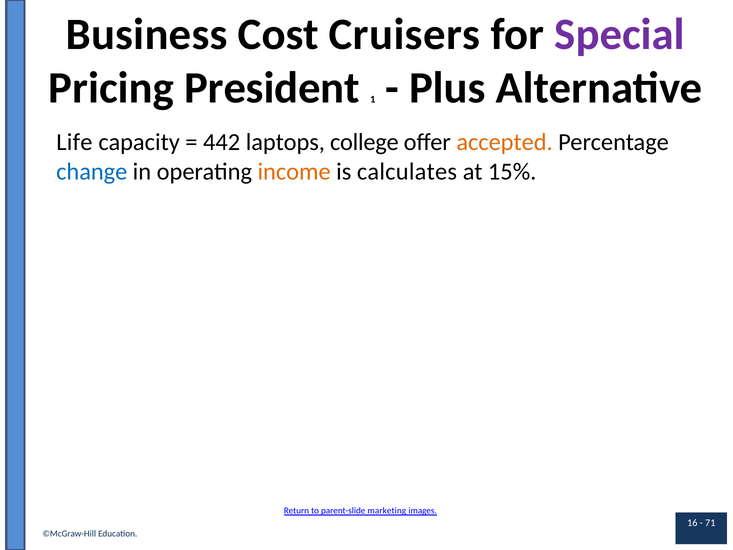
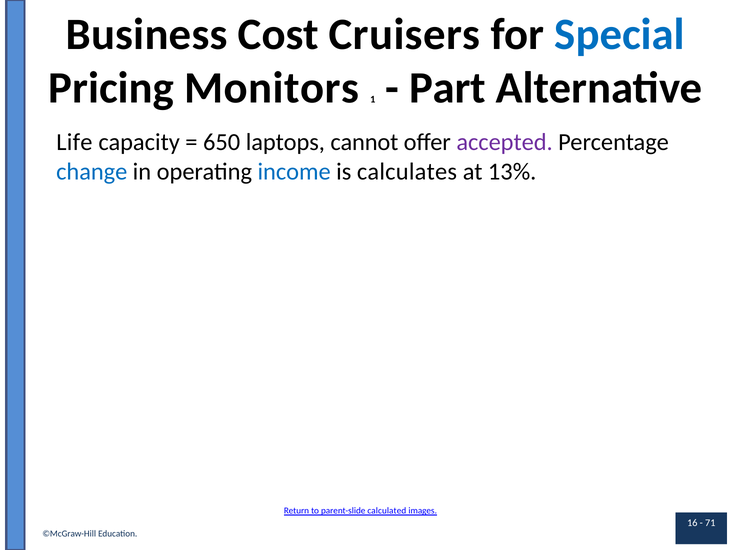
Special colour: purple -> blue (620, 34)
President: President -> Monitors (272, 88)
Plus: Plus -> Part (447, 88)
442: 442 -> 650 (222, 142)
college: college -> cannot (364, 142)
accepted colour: orange -> purple (505, 142)
income colour: orange -> blue (294, 172)
15%: 15% -> 13% (512, 172)
marketing: marketing -> calculated (387, 511)
